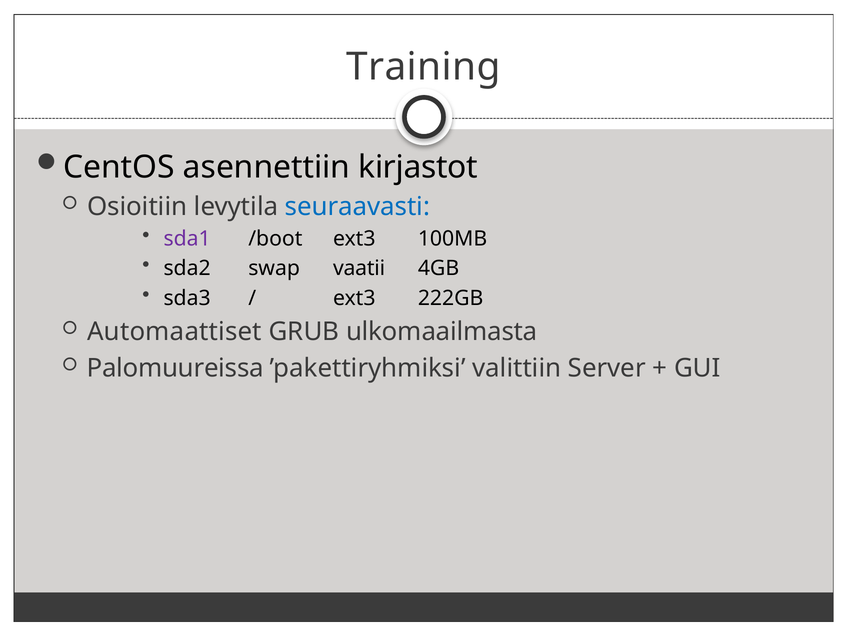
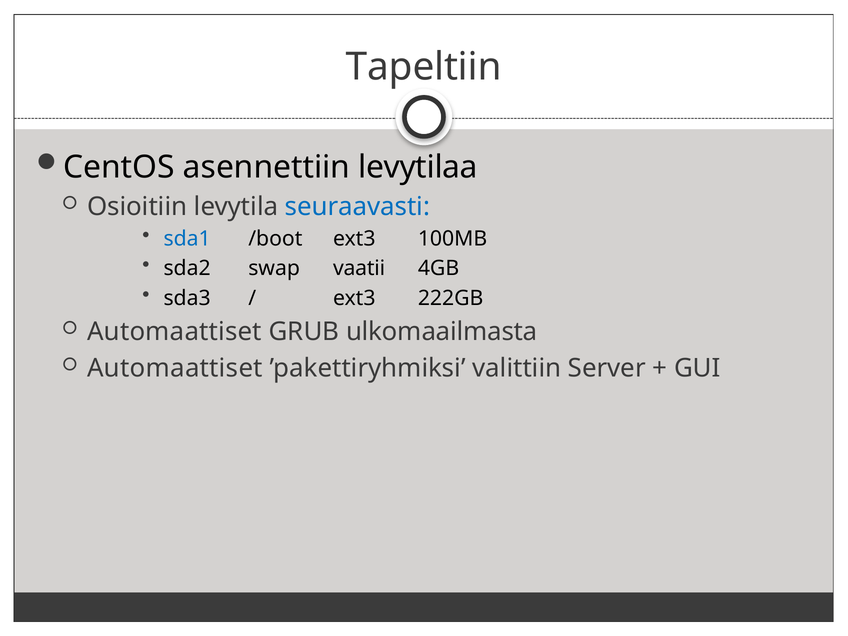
Training: Training -> Tapeltiin (424, 67)
kirjastot: kirjastot -> levytilaa (418, 167)
sda1 colour: purple -> blue (187, 239)
Palomuureissa: Palomuureissa -> Automaattiset (175, 368)
